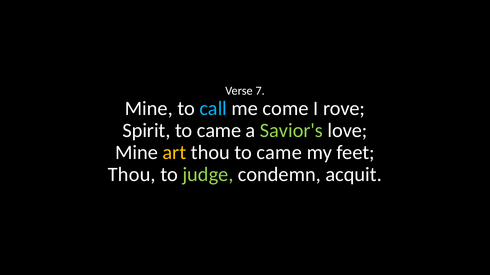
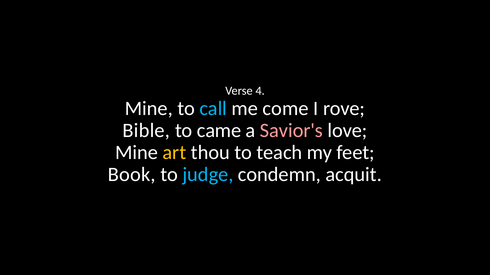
7: 7 -> 4 (260, 91)
Spirit: Spirit -> Bible (146, 131)
Savior's colour: light green -> pink (291, 131)
thou to came: came -> teach (279, 153)
Thou: Thou -> Book (132, 175)
judge colour: light green -> light blue (208, 175)
